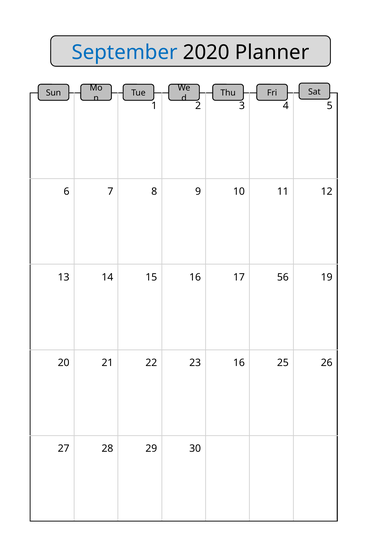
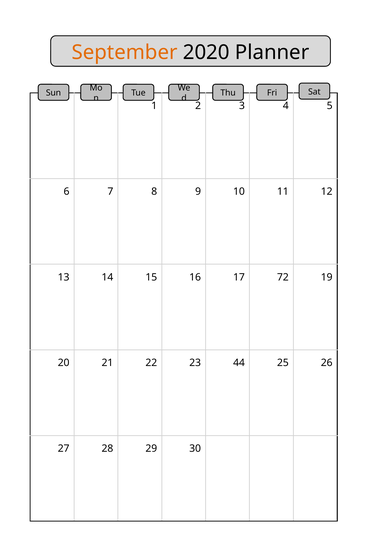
September colour: blue -> orange (125, 52)
56: 56 -> 72 (283, 277)
23 16: 16 -> 44 (239, 363)
